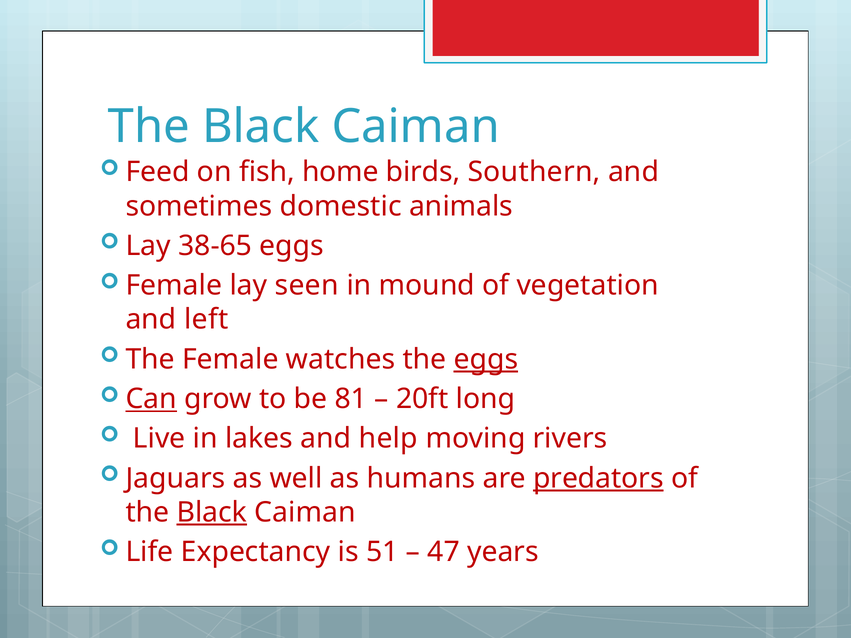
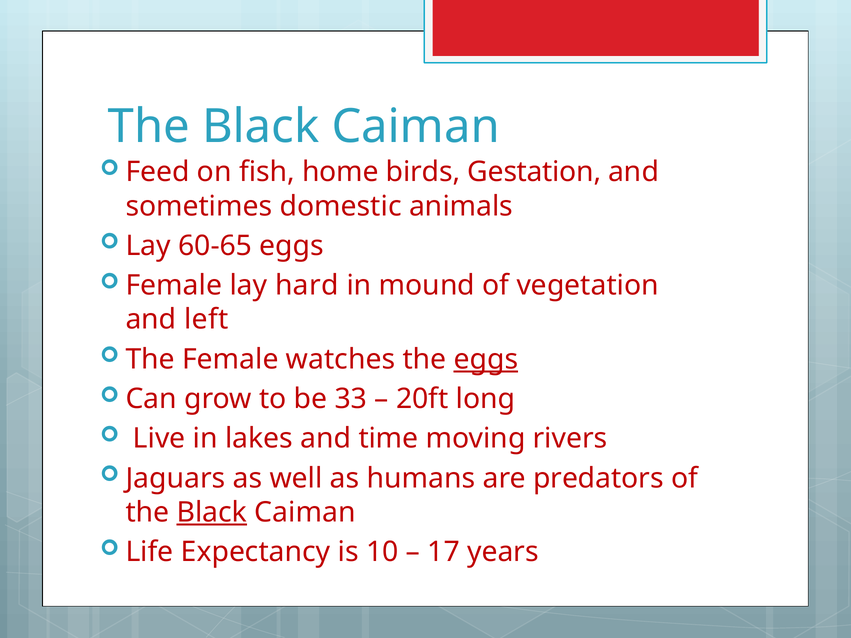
Southern: Southern -> Gestation (534, 172)
38-65: 38-65 -> 60-65 (215, 246)
seen: seen -> hard (307, 286)
Can underline: present -> none (151, 399)
81: 81 -> 33 (351, 399)
help: help -> time (388, 439)
predators underline: present -> none (598, 478)
51: 51 -> 10 (382, 552)
47: 47 -> 17 (444, 552)
